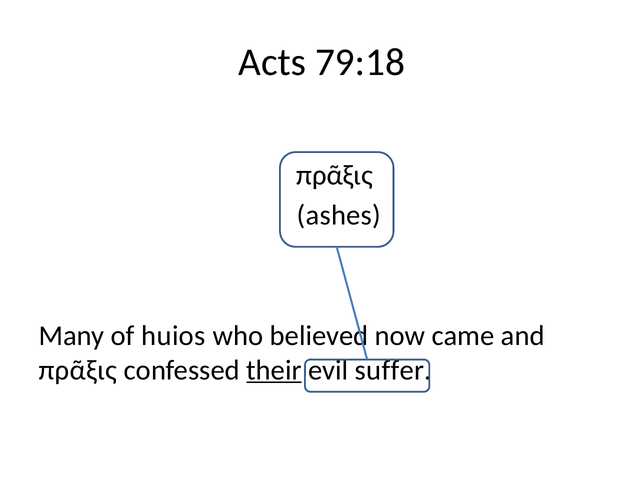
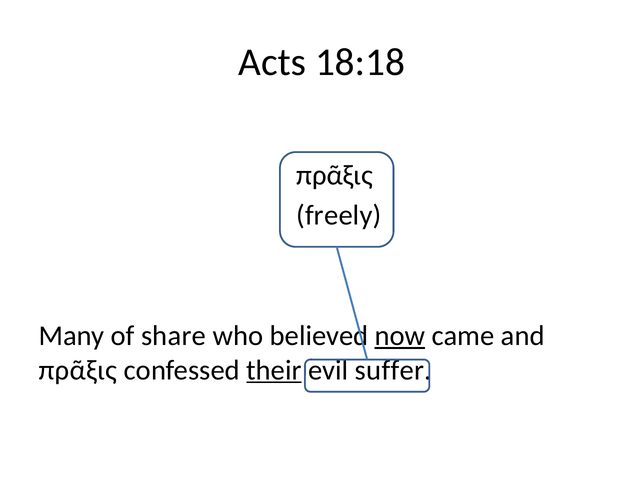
79:18: 79:18 -> 18:18 (360, 62)
ashes: ashes -> freely (339, 215)
huios: huios -> share (174, 336)
now underline: none -> present (400, 336)
